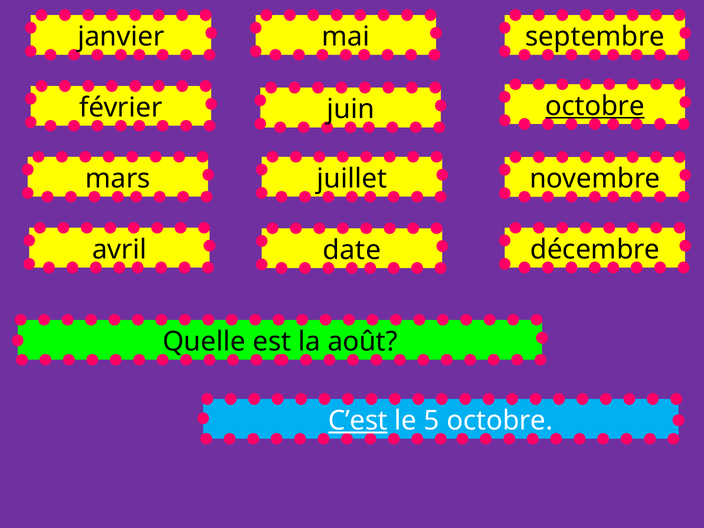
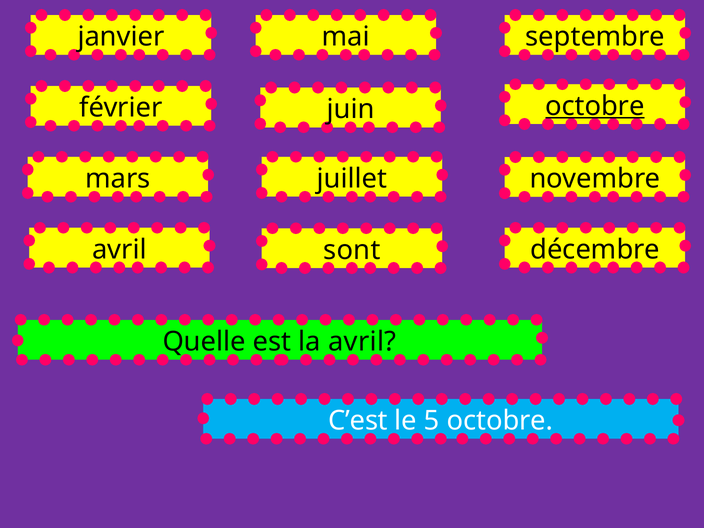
date: date -> sont (352, 250)
la août: août -> avril (362, 342)
C’est underline: present -> none (358, 421)
